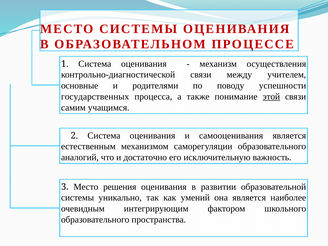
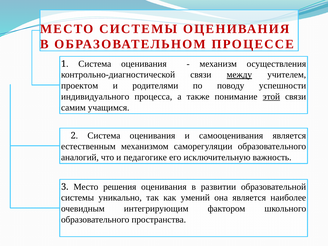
между underline: none -> present (239, 75)
основные: основные -> проектом (80, 86)
государственных: государственных -> индивидуального (95, 97)
достаточно: достаточно -> педагогике (145, 157)
